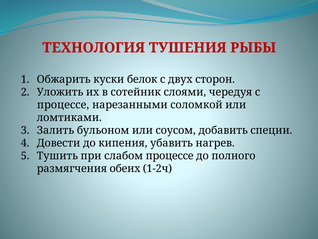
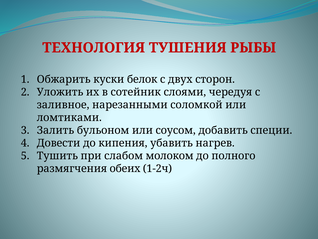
процессе: процессе -> заливное (63, 105)
слабом процессе: процессе -> молоком (170, 156)
